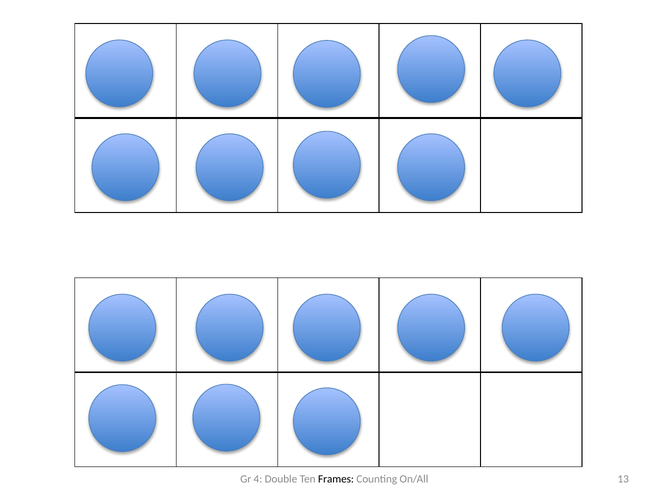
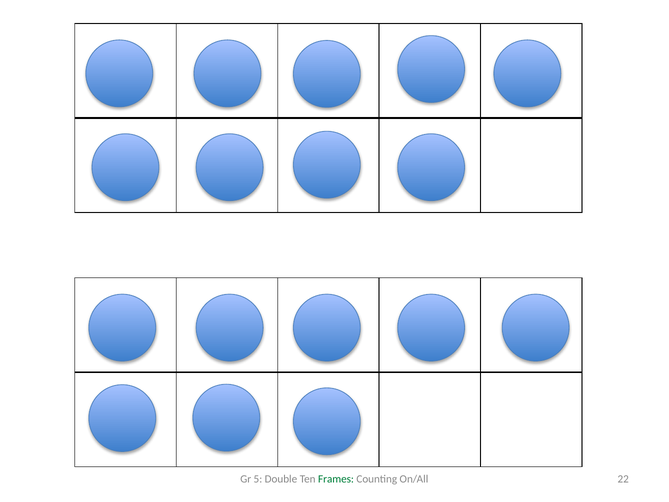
4: 4 -> 5 (258, 479)
Frames colour: black -> green (336, 479)
13: 13 -> 22 (623, 479)
